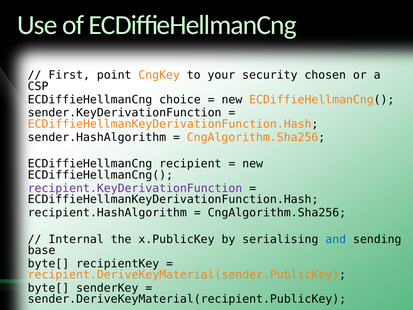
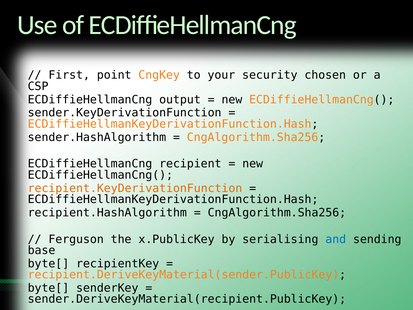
choice: choice -> output (180, 99)
recipient.KeyDerivationFunction colour: purple -> orange (135, 188)
Internal: Internal -> Ferguson (76, 239)
